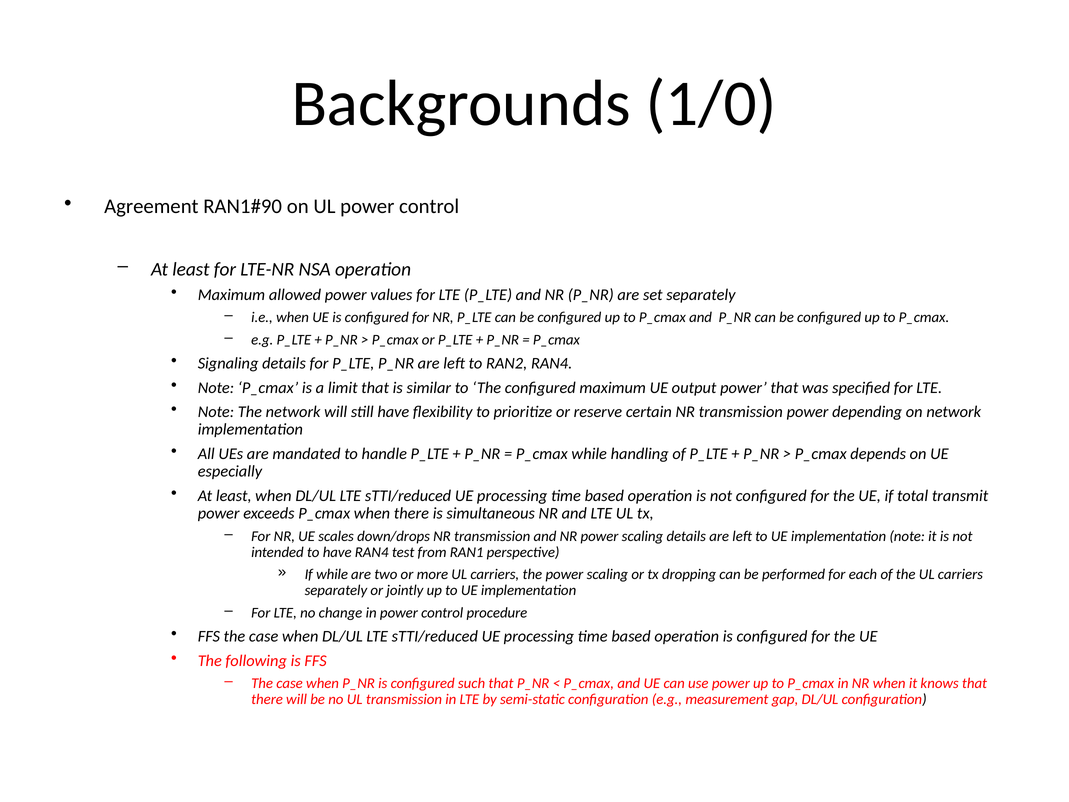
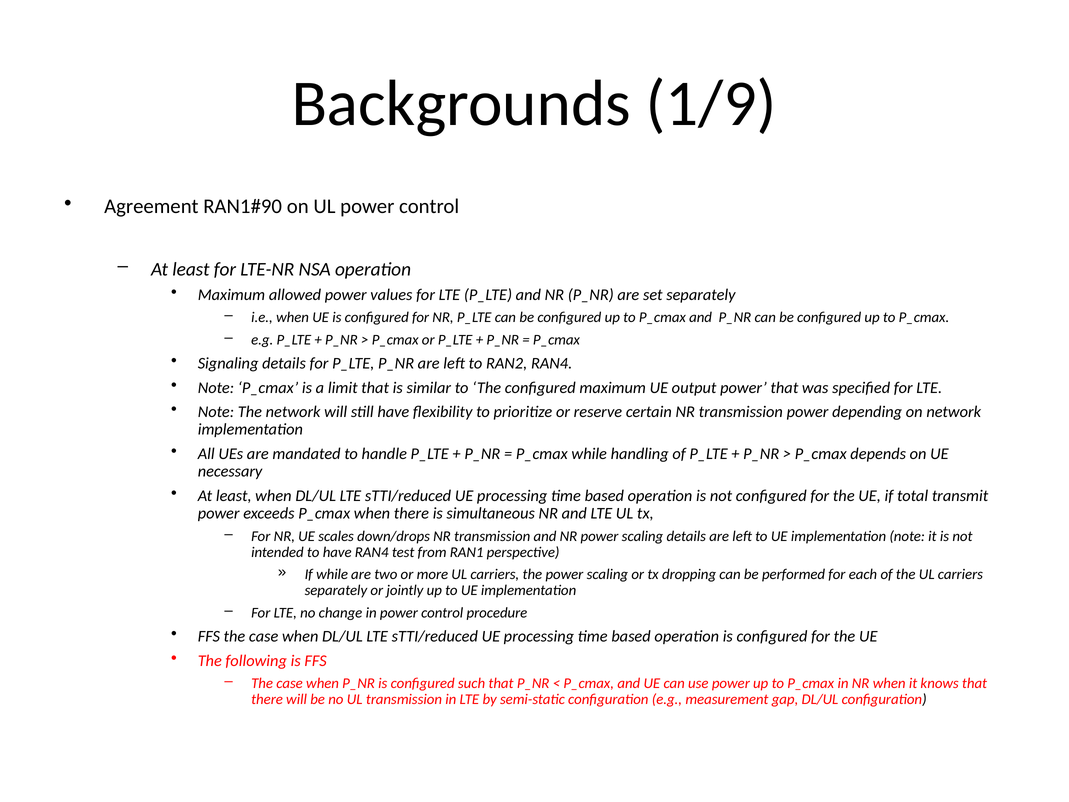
1/0: 1/0 -> 1/9 (711, 103)
especially: especially -> necessary (230, 471)
